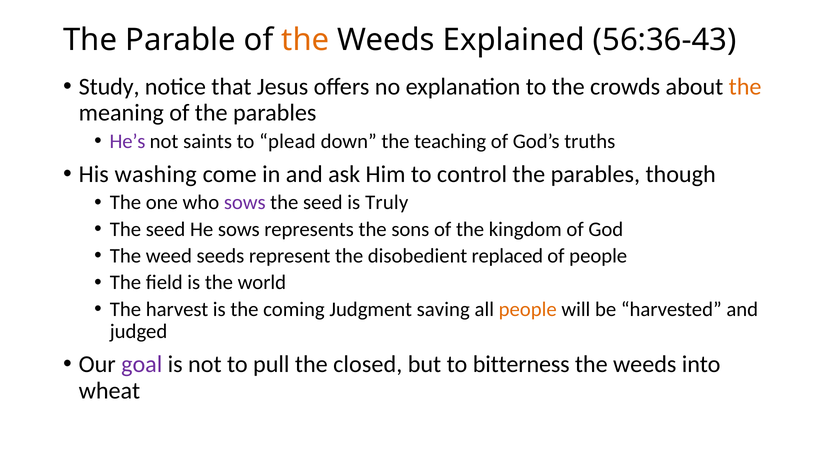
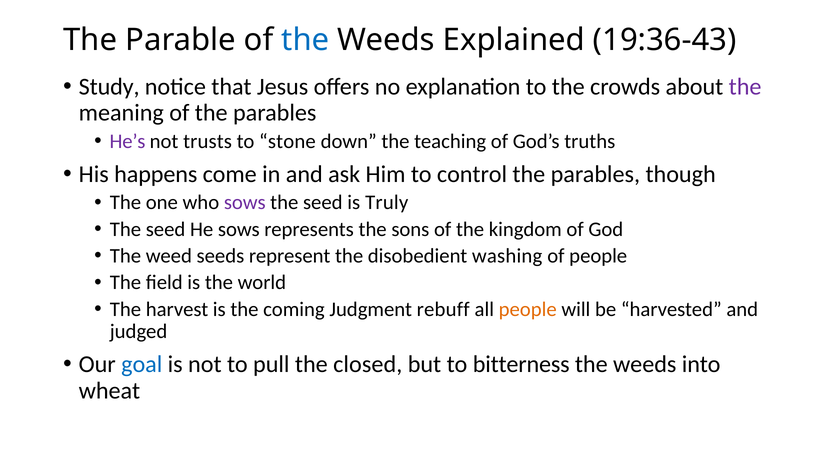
the colour: orange -> blue (305, 40)
56:36-43: 56:36-43 -> 19:36-43 (665, 40)
the colour: orange -> purple (745, 87)
saints: saints -> trusts (208, 141)
plead: plead -> stone (287, 141)
washing: washing -> happens (156, 174)
replaced: replaced -> washing (507, 256)
saving: saving -> rebuff (443, 309)
goal colour: purple -> blue (142, 365)
